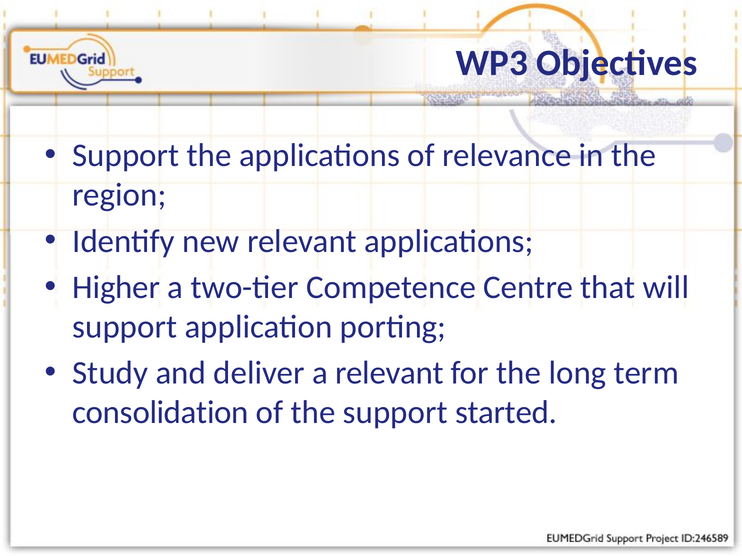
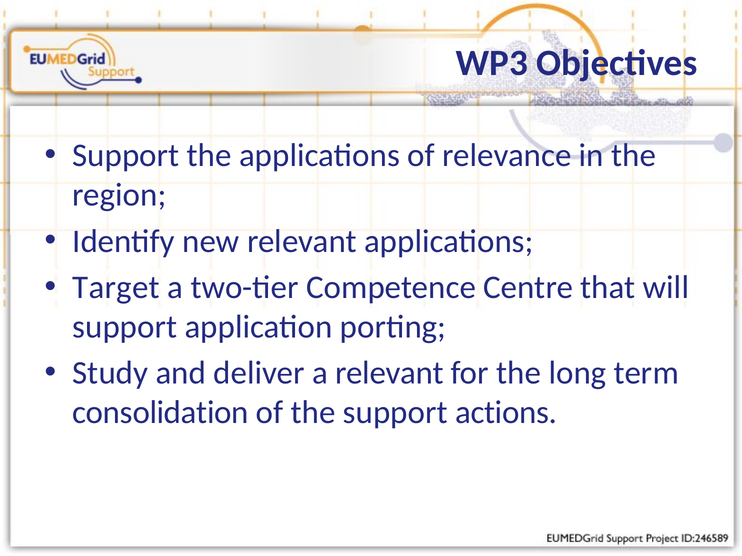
Higher: Higher -> Target (116, 288)
started: started -> actions (506, 413)
